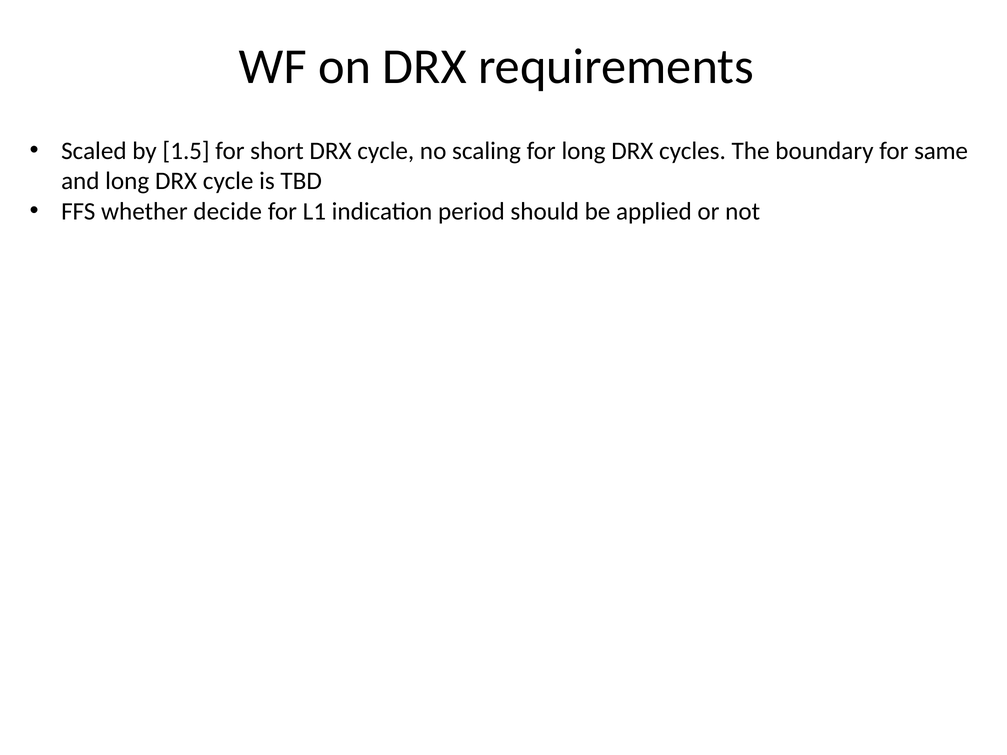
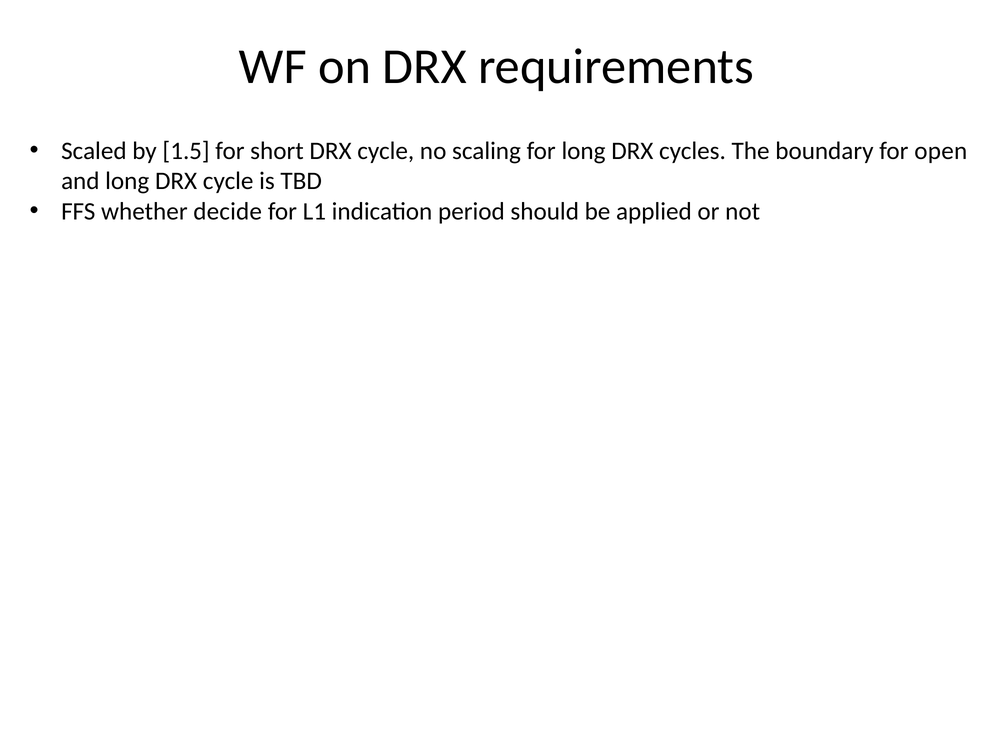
same: same -> open (941, 151)
